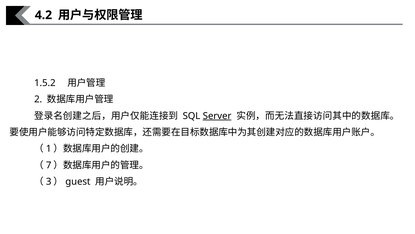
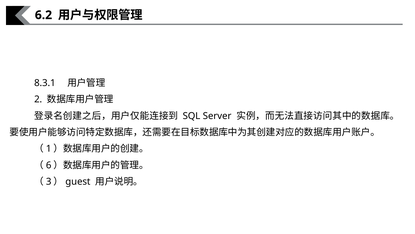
4.2: 4.2 -> 6.2 (43, 15)
1.5.2: 1.5.2 -> 8.3.1 (45, 83)
Server underline: present -> none (217, 116)
7: 7 -> 6 (49, 165)
